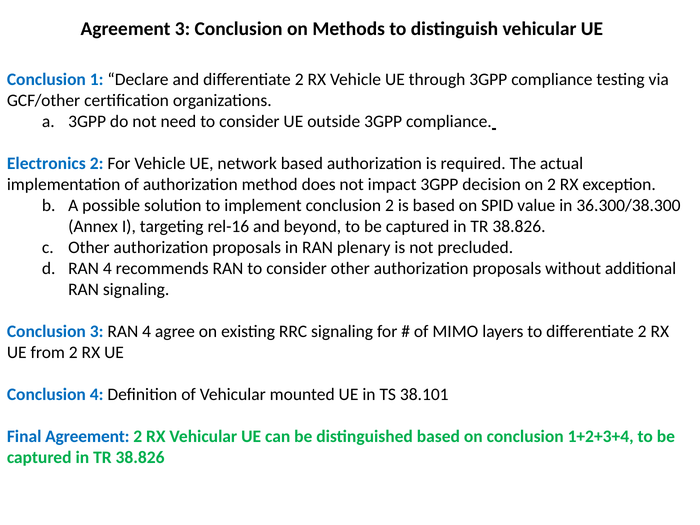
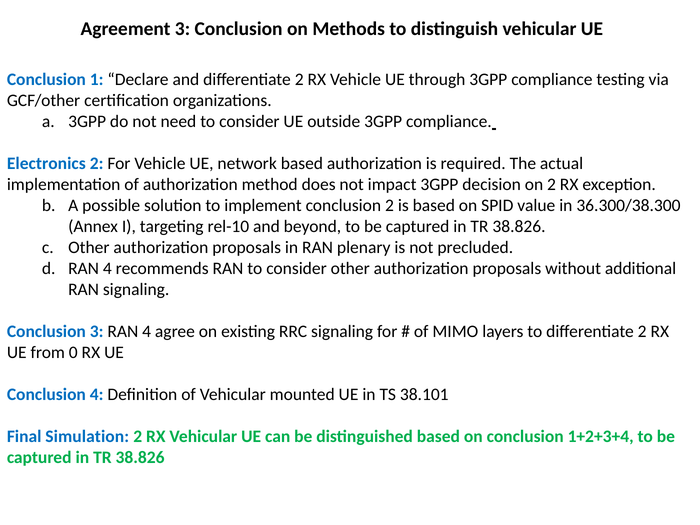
rel-16: rel-16 -> rel-10 (228, 226)
from 2: 2 -> 0 (73, 352)
Final Agreement: Agreement -> Simulation (87, 436)
